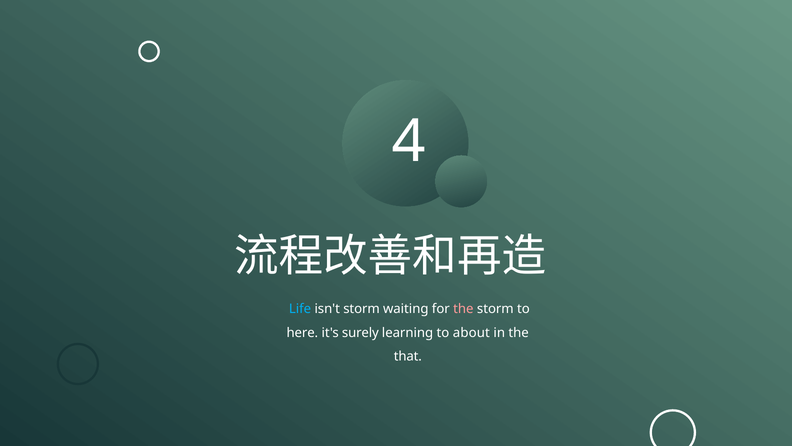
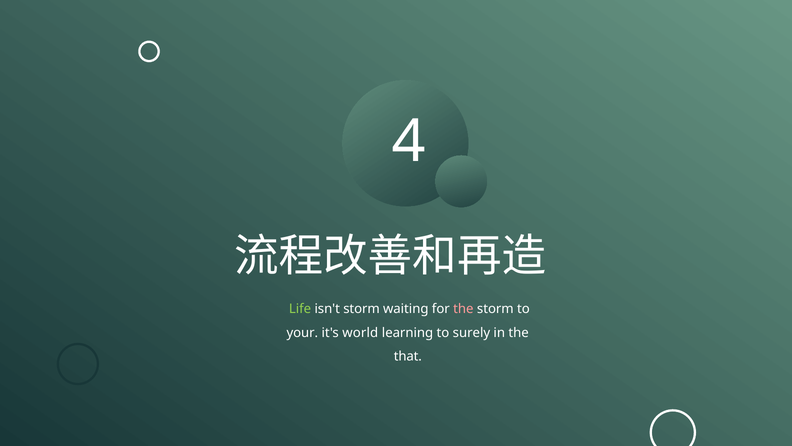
Life colour: light blue -> light green (300, 309)
here: here -> your (302, 332)
surely: surely -> world (360, 332)
about: about -> surely (471, 332)
